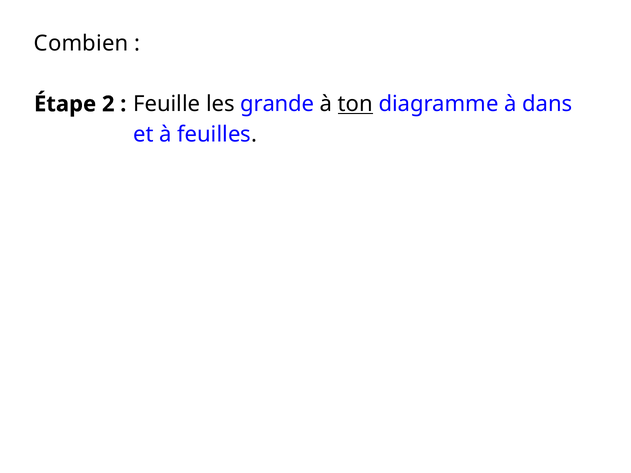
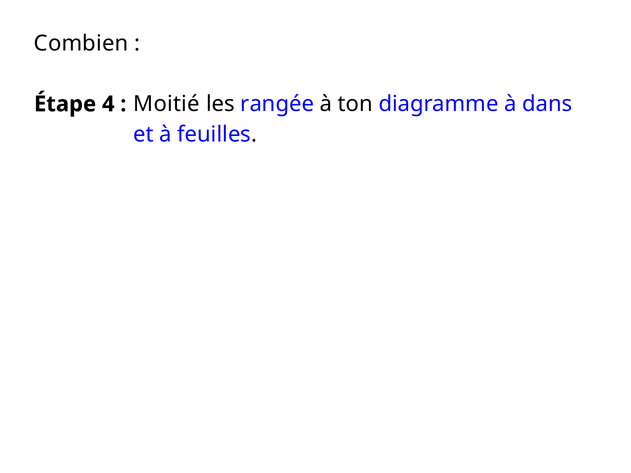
2: 2 -> 4 (108, 104)
Feuille: Feuille -> Moitié (167, 104)
grande: grande -> rangée (277, 104)
ton underline: present -> none (355, 104)
